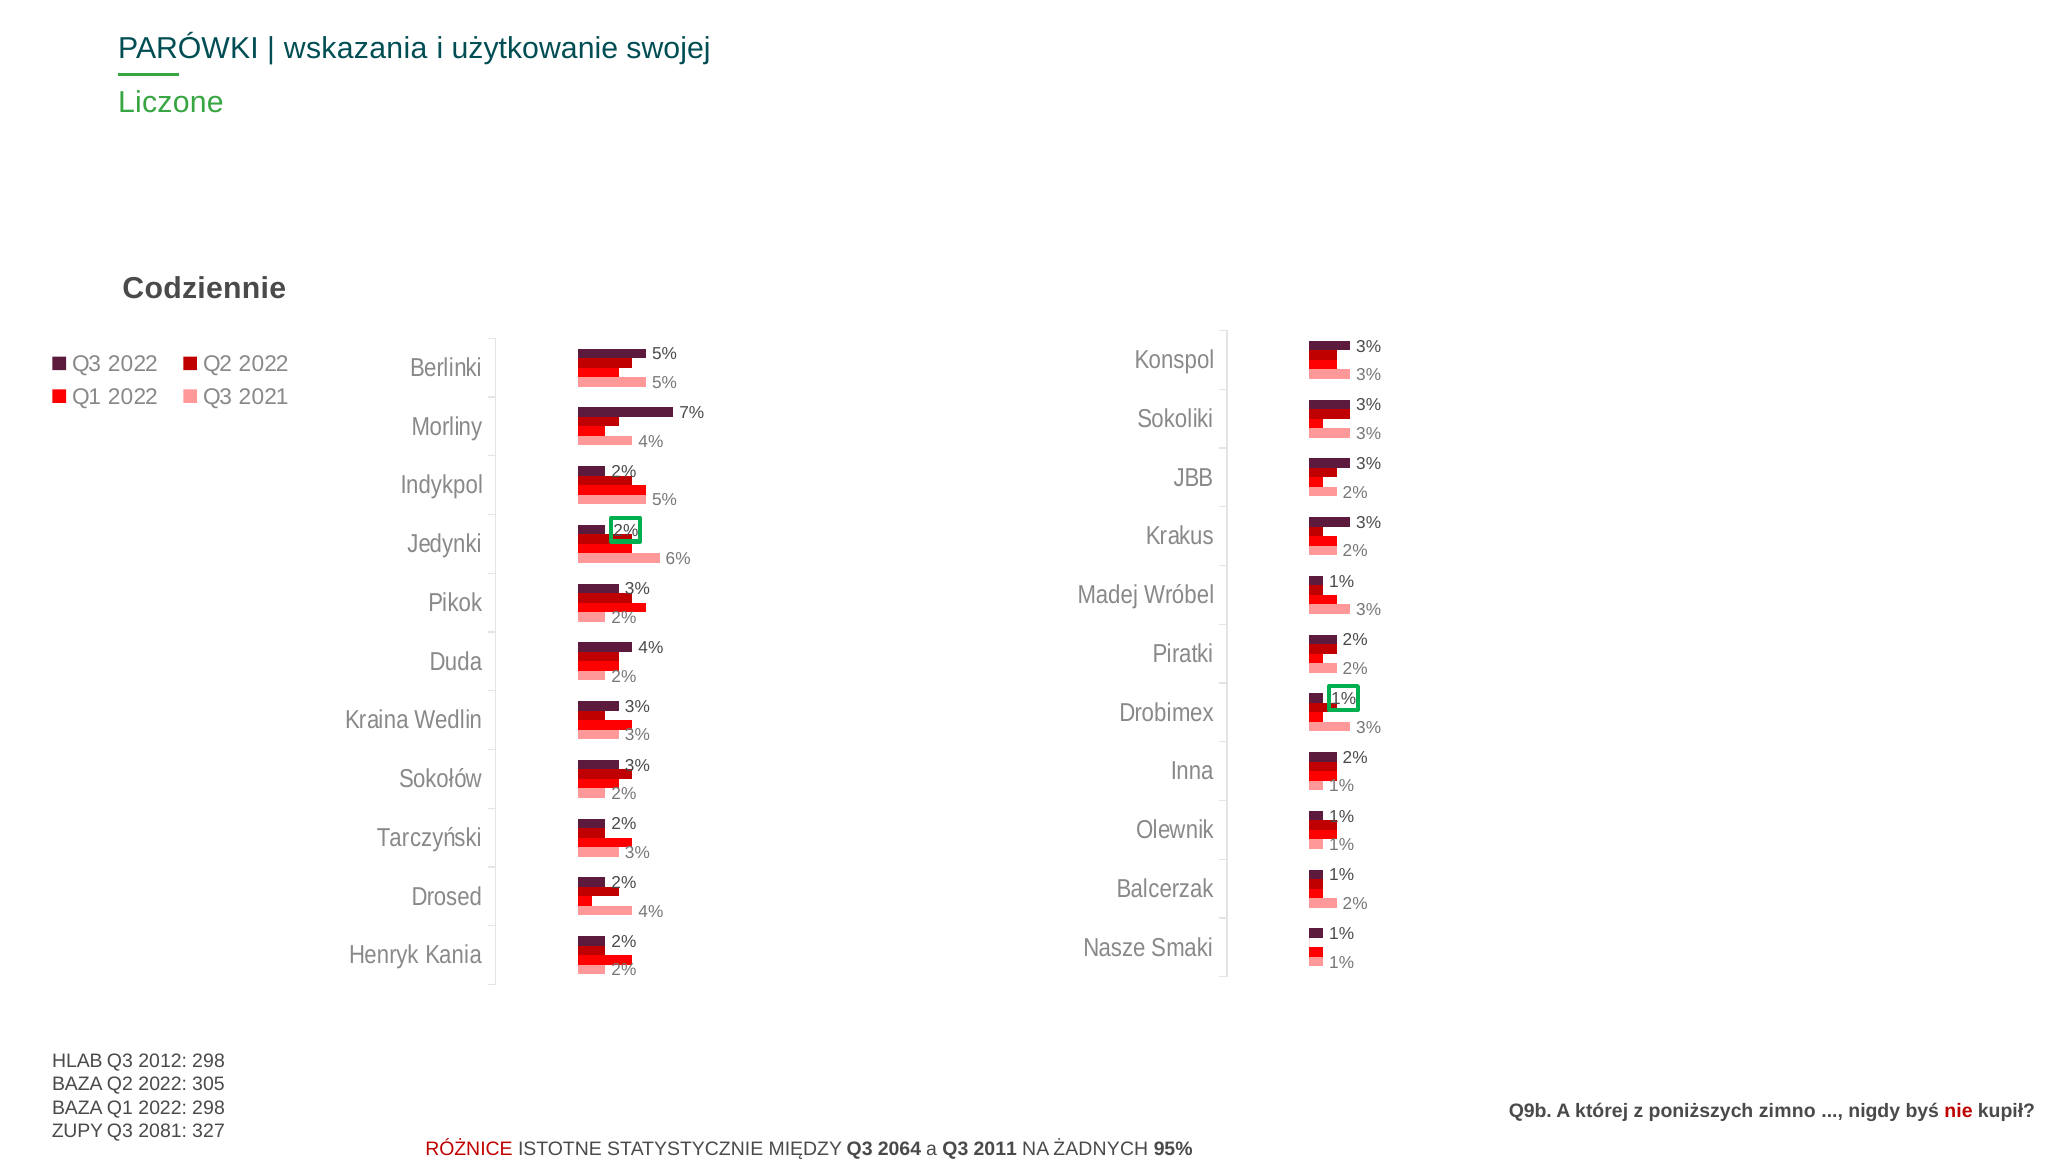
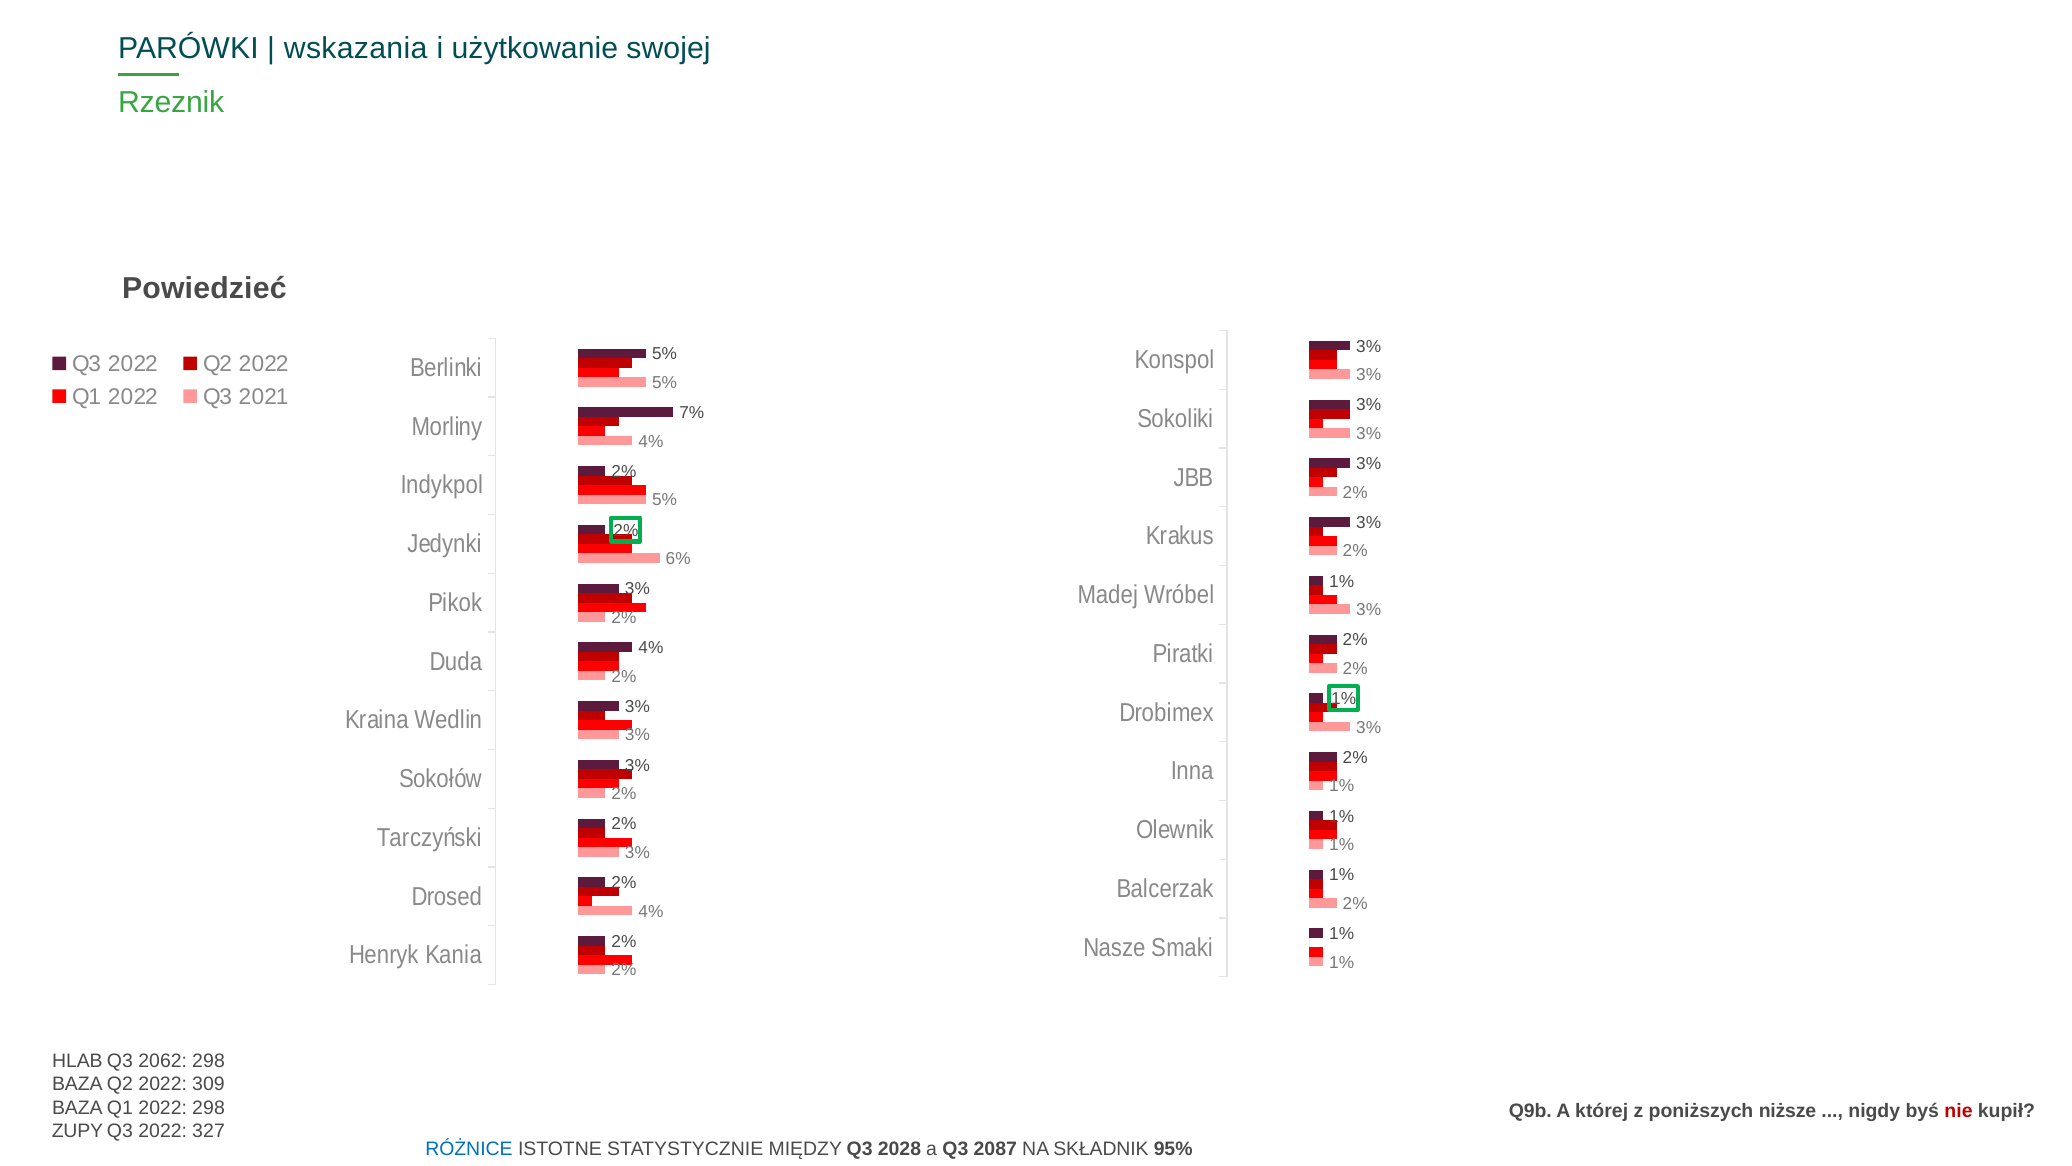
Liczone: Liczone -> Rzeznik (171, 103)
Codziennie: Codziennie -> Powiedzieć (204, 289)
2012: 2012 -> 2062 (163, 1061)
305: 305 -> 309 (209, 1084)
zimno: zimno -> niższe (1787, 1110)
2081: 2081 -> 2022 (163, 1131)
RÓŻNICE colour: red -> blue (469, 1149)
2064: 2064 -> 2028 (899, 1149)
2011: 2011 -> 2087 (995, 1149)
ŻADNYCH: ŻADNYCH -> SKŁADNIK (1101, 1149)
